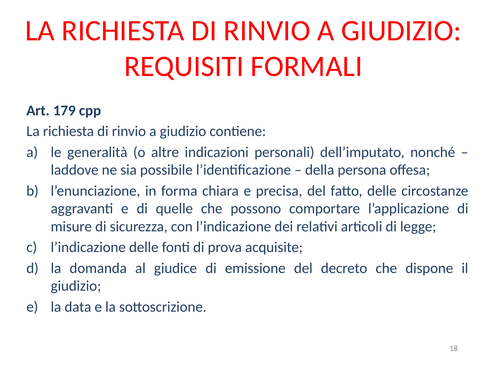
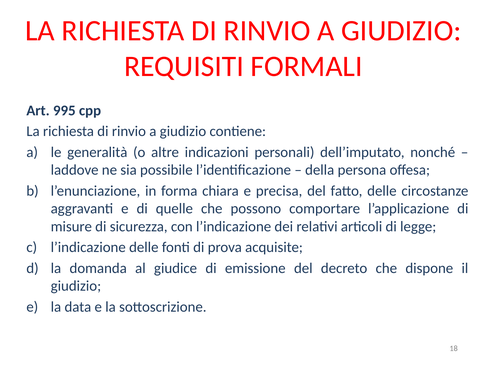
179: 179 -> 995 (64, 111)
